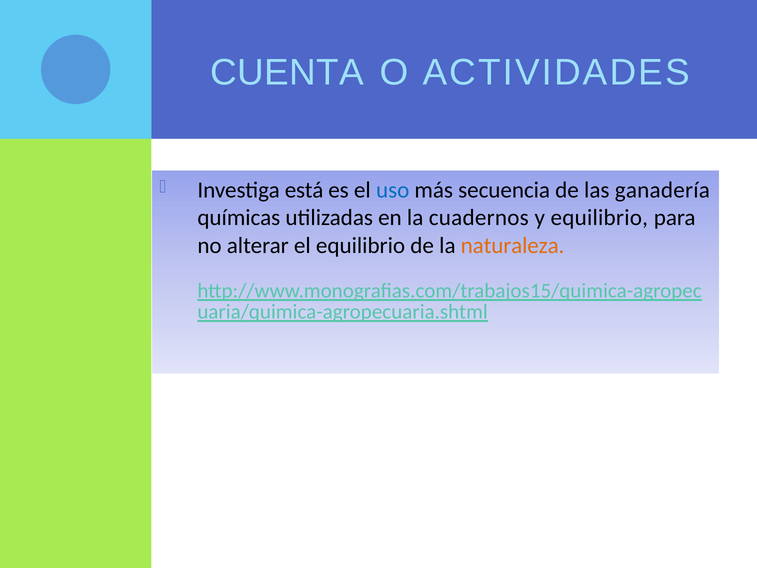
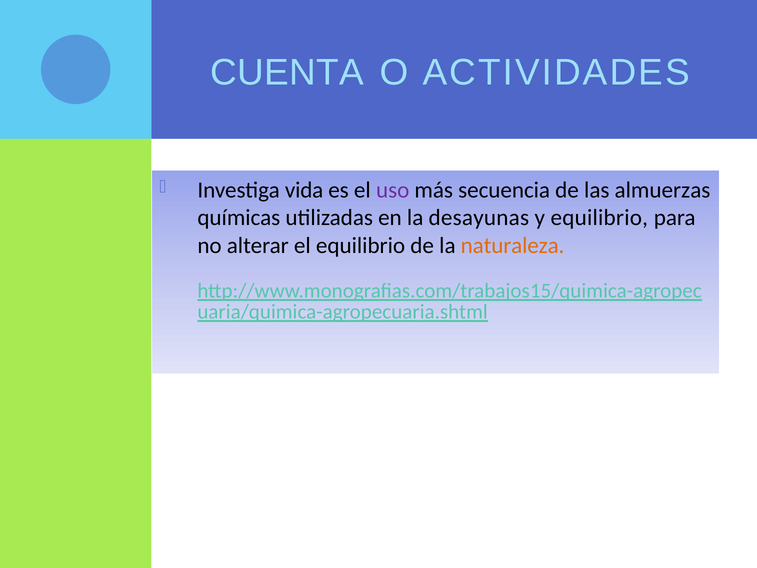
está: está -> vida (304, 190)
uso colour: blue -> purple (393, 190)
ganadería: ganadería -> almuerzas (662, 190)
cuadernos: cuadernos -> desayunas (479, 218)
